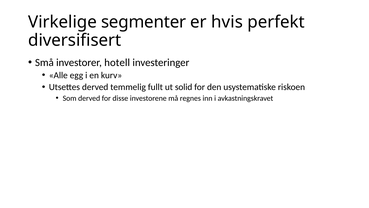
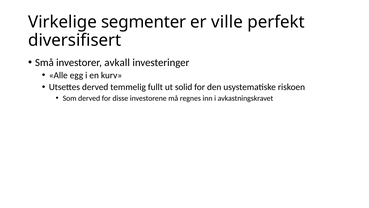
hvis: hvis -> ville (227, 22)
hotell: hotell -> avkall (117, 62)
